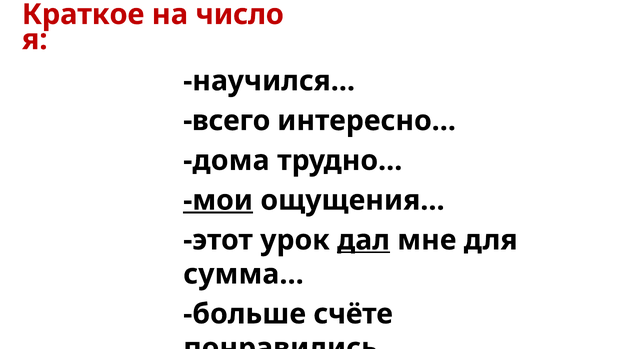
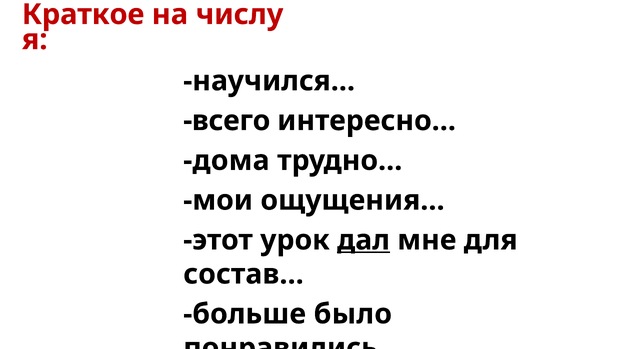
число: число -> числу (240, 14)
мои underline: present -> none (218, 200)
сумма…: сумма… -> состав… (244, 274)
счёте: счёте -> было (353, 314)
